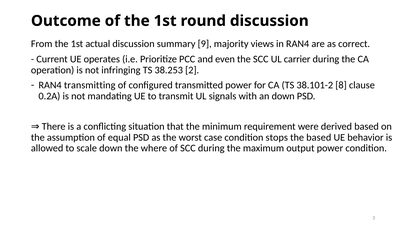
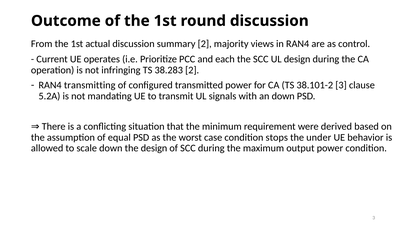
summary 9: 9 -> 2 (205, 44)
correct: correct -> control (354, 44)
even: even -> each (225, 59)
UL carrier: carrier -> design (297, 59)
38.253: 38.253 -> 38.283 (169, 70)
38.101-2 8: 8 -> 3 (341, 85)
0.2A: 0.2A -> 5.2A (49, 96)
the based: based -> under (319, 138)
the where: where -> design (154, 149)
